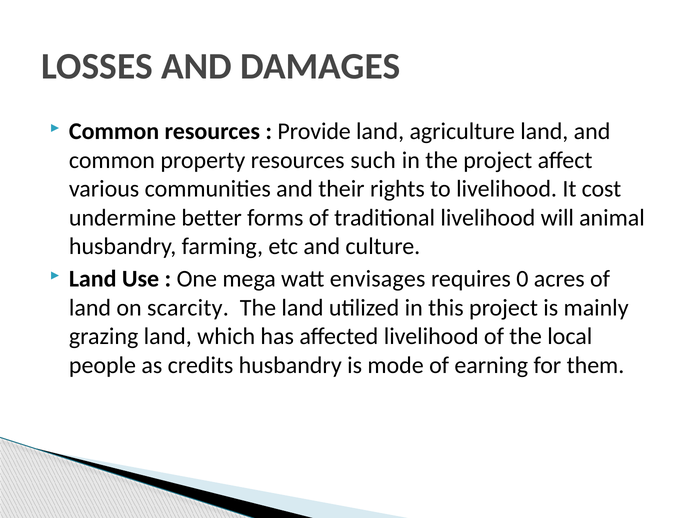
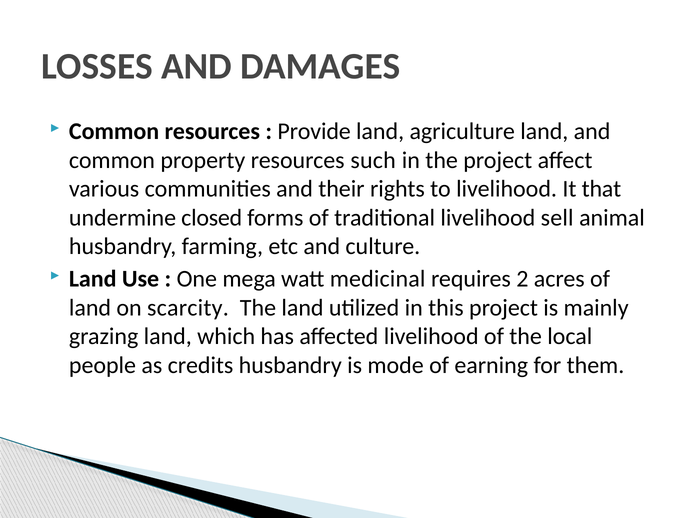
cost: cost -> that (601, 189)
better: better -> closed (212, 218)
will: will -> sell (557, 218)
envisages: envisages -> medicinal (378, 279)
0: 0 -> 2 (522, 279)
